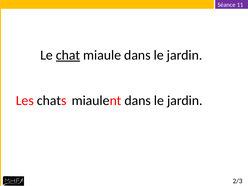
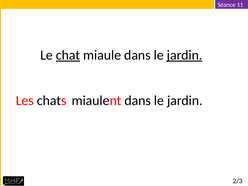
jardin underline: none -> present (185, 55)
